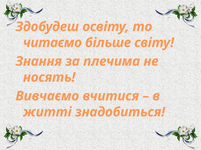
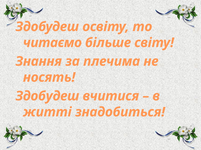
Вивчаємо: Вивчаємо -> Здобудеш (47, 96)
